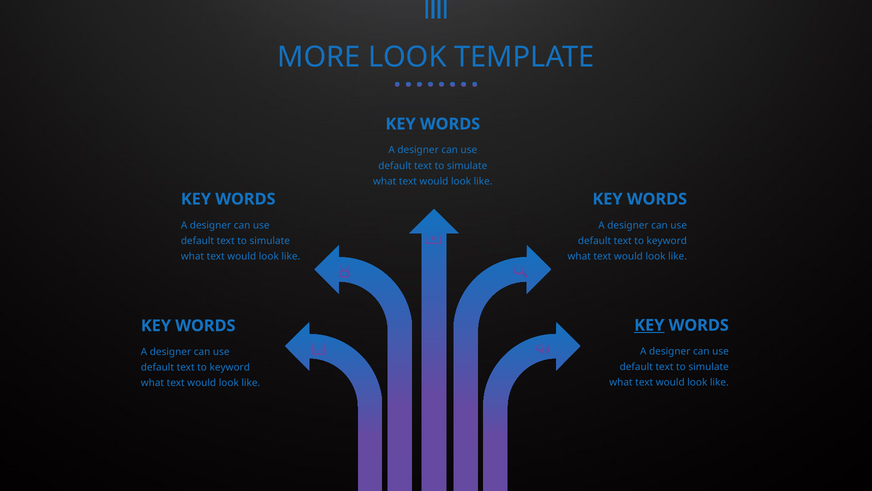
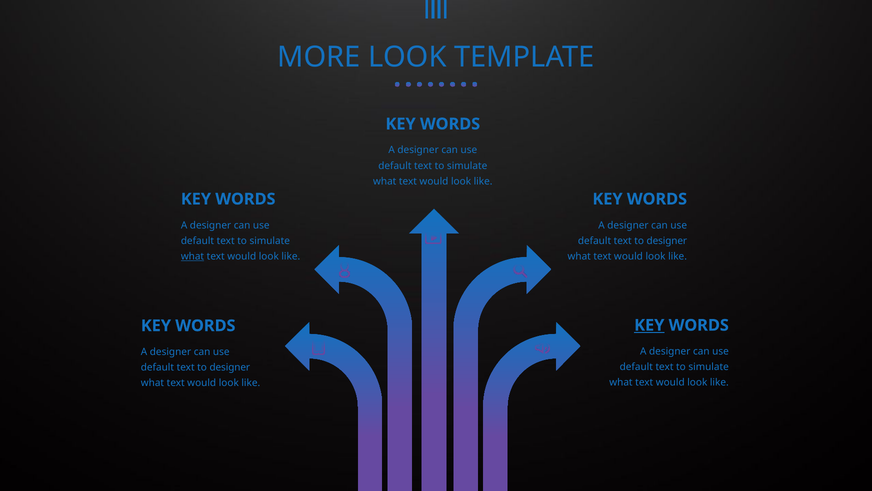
keyword: keyword -> designer (667, 241)
what underline: none -> present (192, 256)
keyword: keyword -> designer (230, 367)
